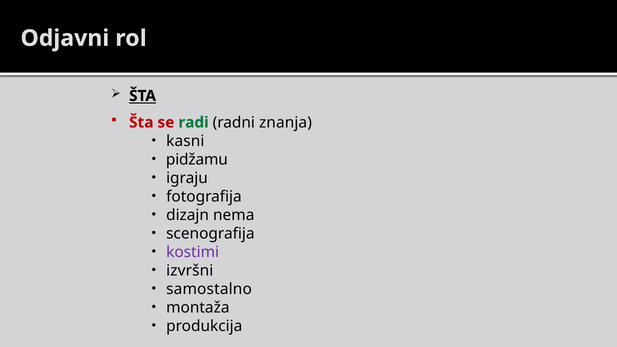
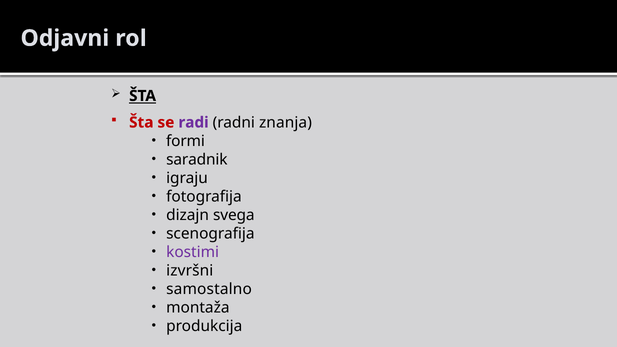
radi colour: green -> purple (194, 122)
kasni: kasni -> formi (185, 141)
pidžamu: pidžamu -> saradnik (197, 159)
nema: nema -> svega (234, 215)
